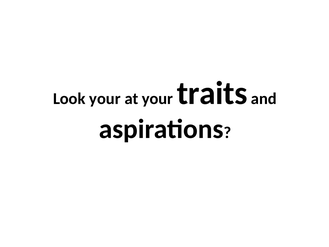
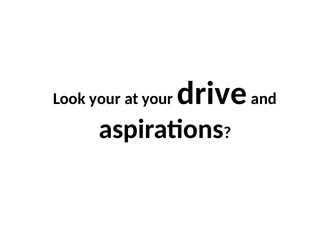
traits: traits -> drive (212, 93)
